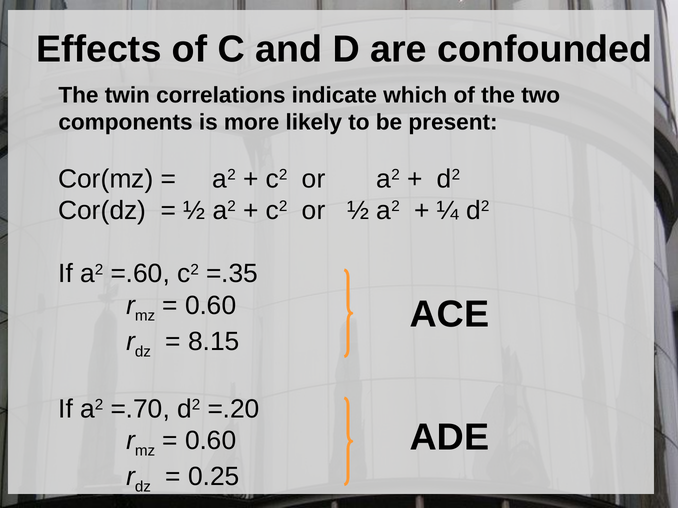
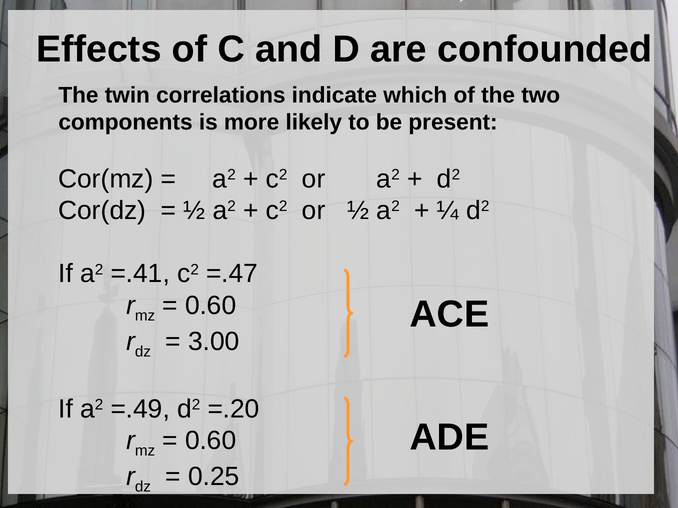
=.60: =.60 -> =.41 (140, 274)
=.35: =.35 -> =.47 (232, 274)
8.15: 8.15 -> 3.00 (214, 342)
=.70: =.70 -> =.49 (140, 409)
